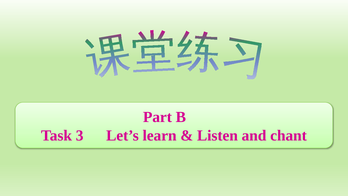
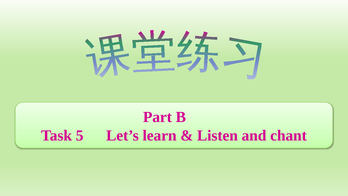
3: 3 -> 5 (80, 135)
